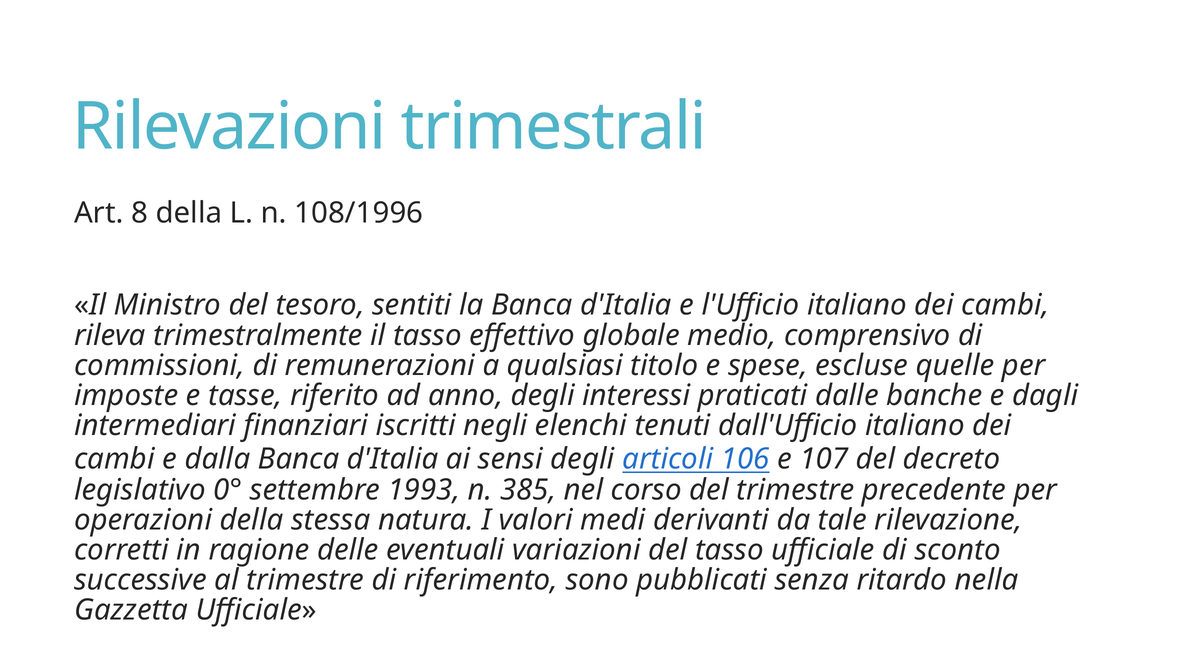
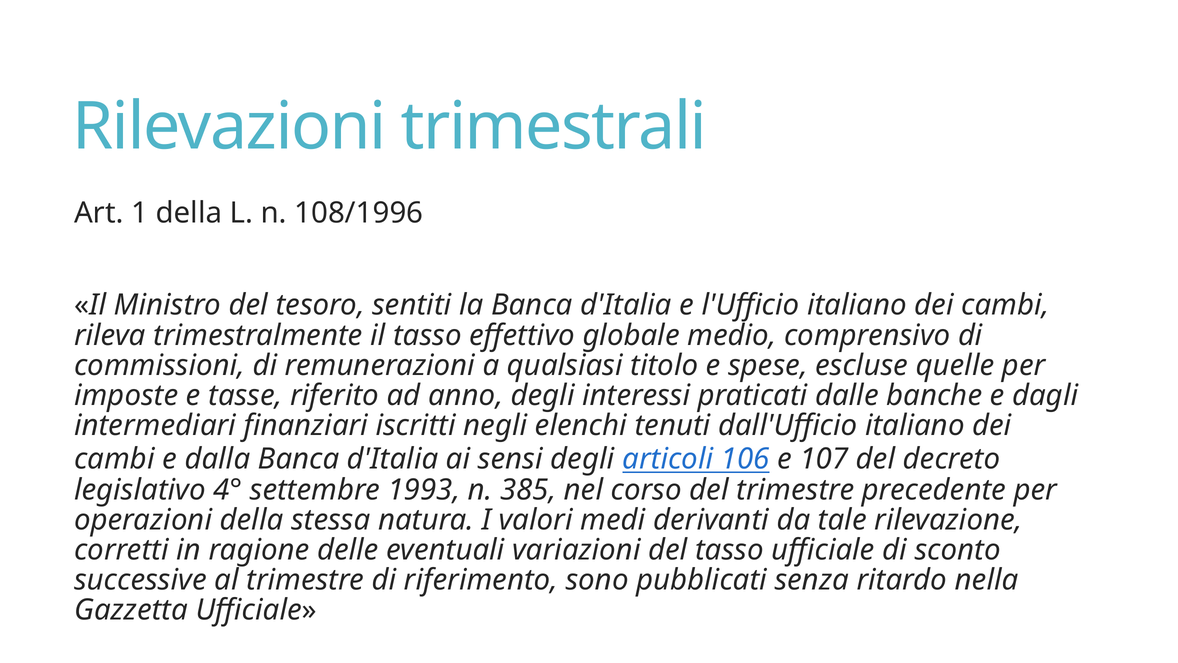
8: 8 -> 1 (140, 213)
0°: 0° -> 4° (228, 490)
